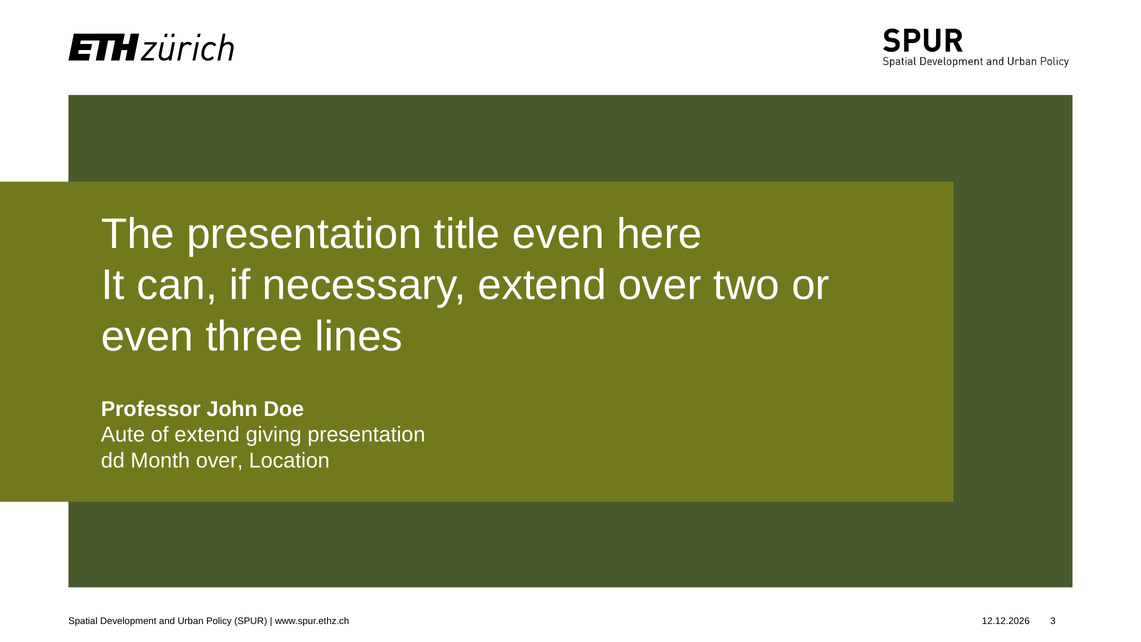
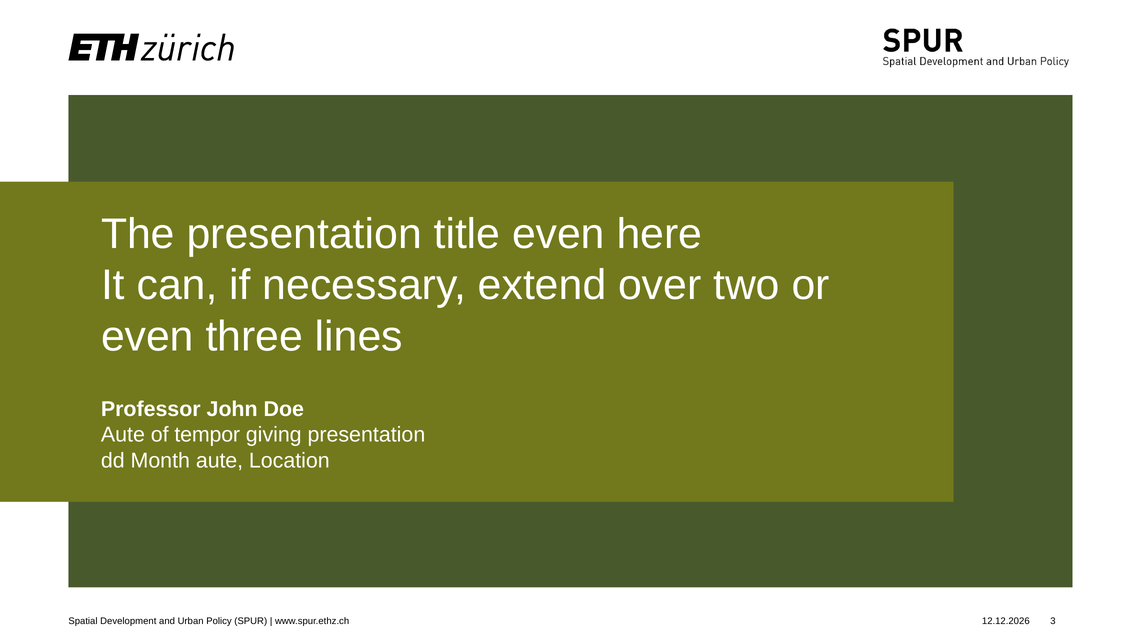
of extend: extend -> tempor (207, 435)
Month over: over -> aute (220, 460)
